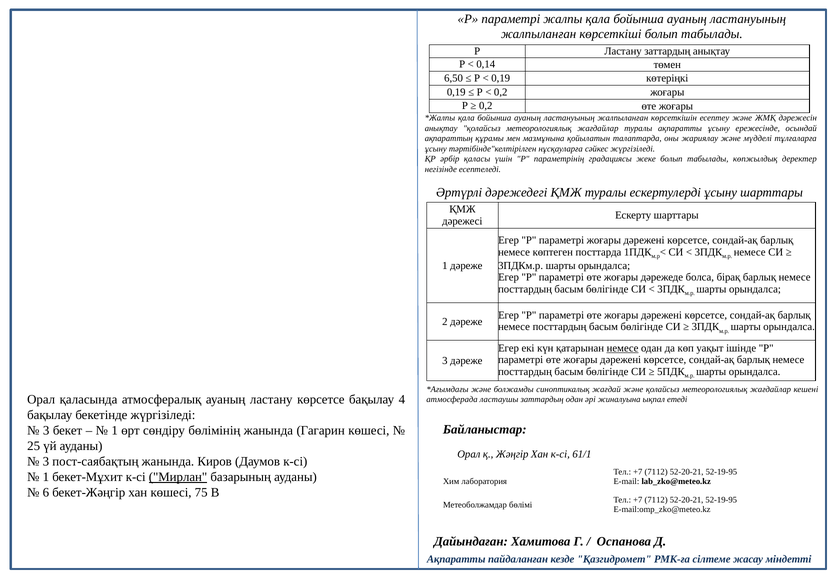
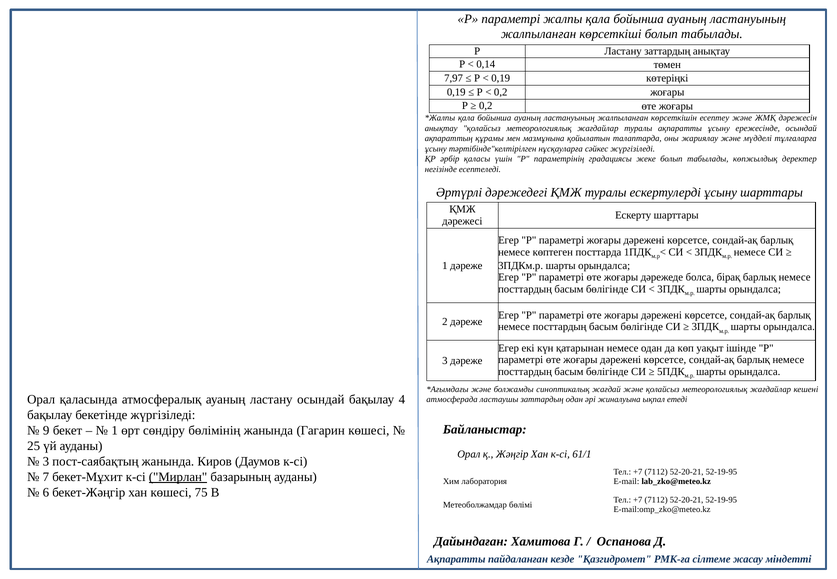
6,50: 6,50 -> 7,97 (454, 78)
немесе underline: present -> none (623, 348)
ластану көрсетсе: көрсетсе -> осындай (321, 400)
3: 3 -> 9 (46, 431)
1: 1 -> 7 (46, 477)
